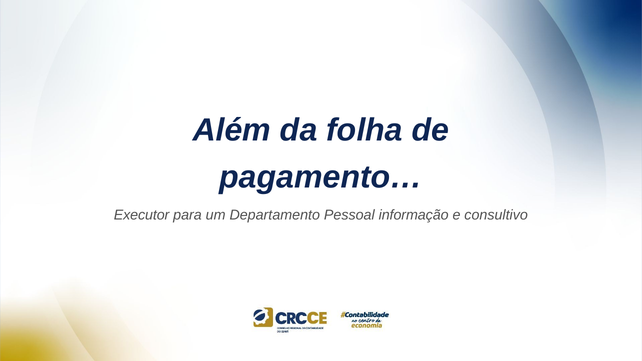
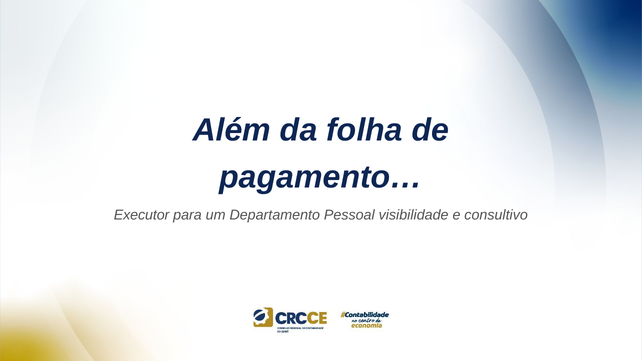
informação: informação -> visibilidade (414, 215)
